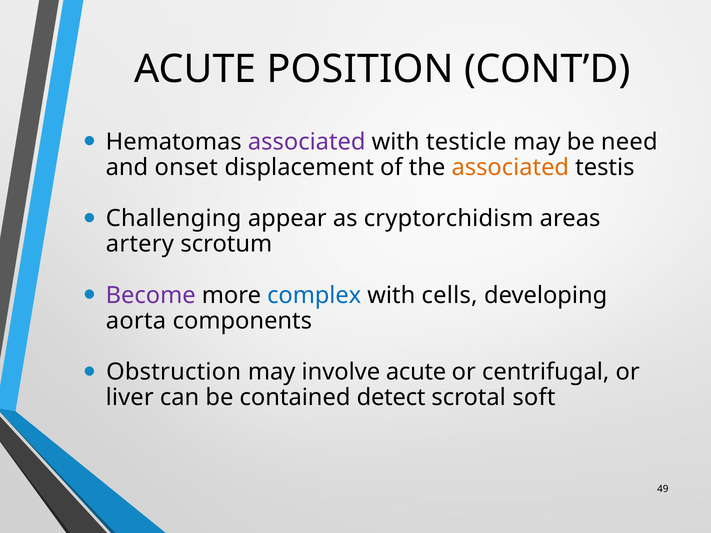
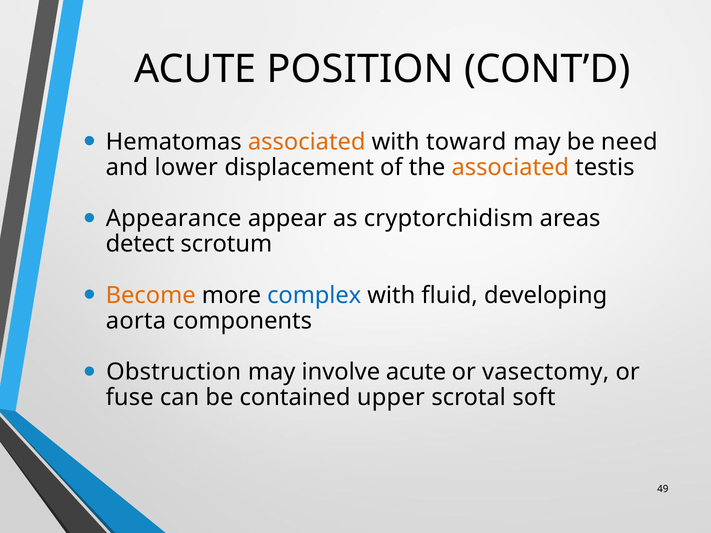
associated colour: purple -> orange (307, 142)
testicle: testicle -> toward (466, 142)
onset: onset -> lower (186, 168)
Challenging: Challenging -> Appearance (174, 219)
artery: artery -> detect (140, 244)
Become colour: purple -> orange (151, 295)
cells: cells -> fluid (450, 295)
centrifugal: centrifugal -> vasectomy (546, 372)
liver: liver -> fuse (130, 398)
detect: detect -> upper (391, 398)
